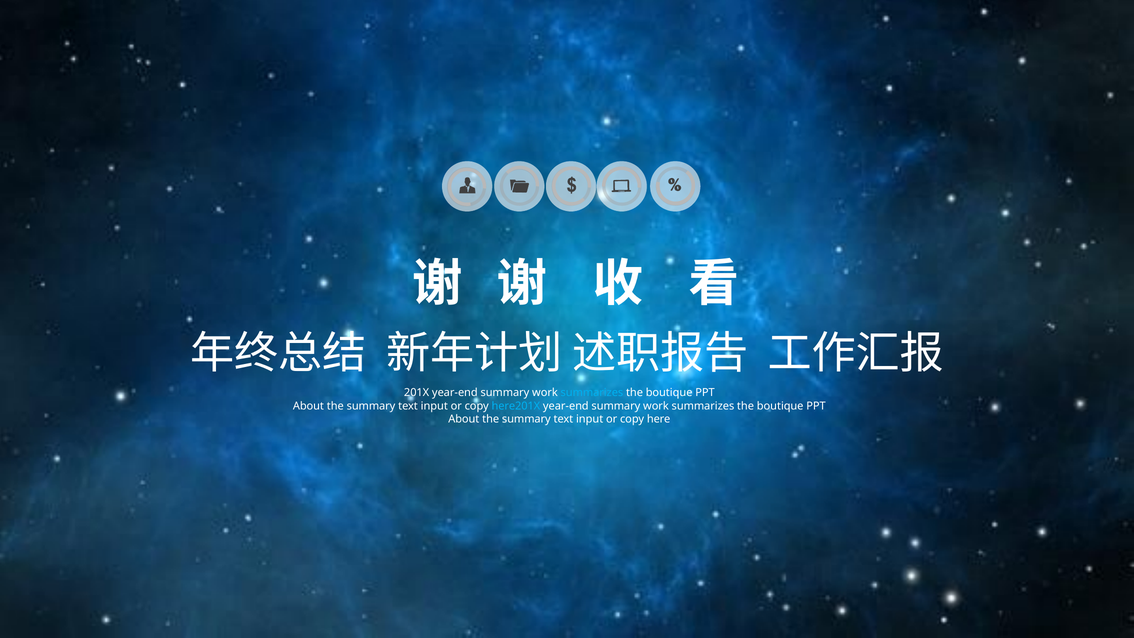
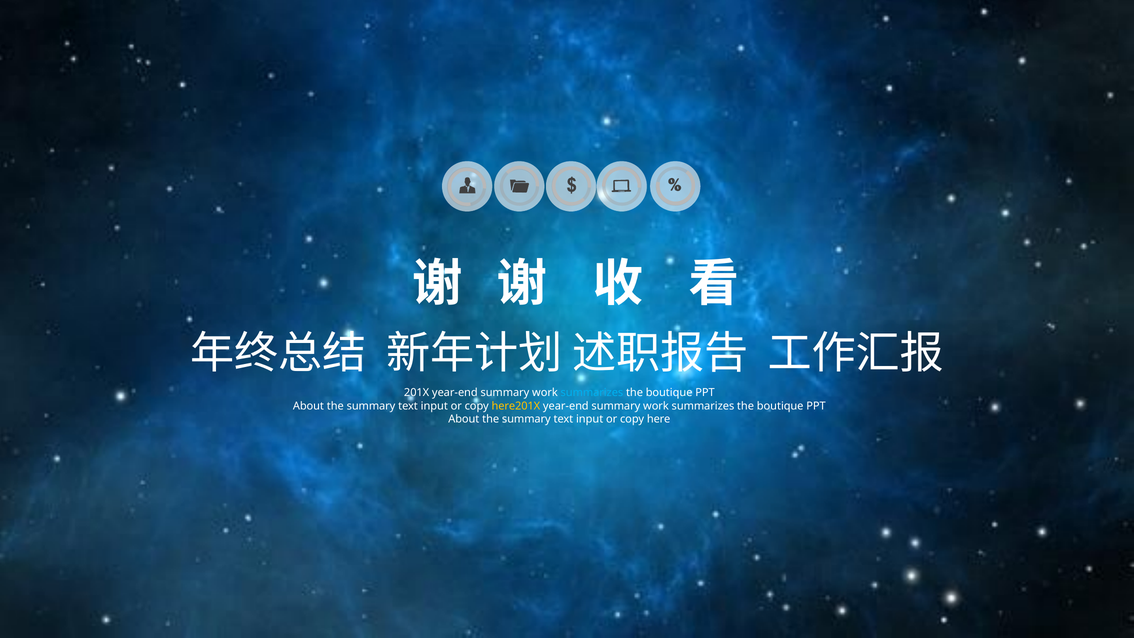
here201X colour: light blue -> yellow (516, 406)
